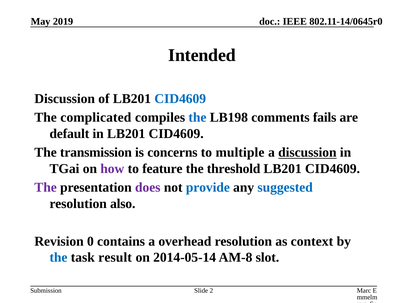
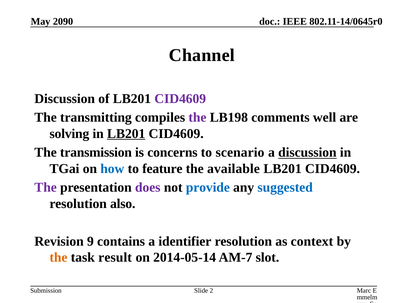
2019: 2019 -> 2090 (63, 22)
Intended: Intended -> Channel (202, 55)
CID4609 colour: blue -> purple (180, 99)
complicated: complicated -> transmitting (96, 117)
the colour: blue -> purple (197, 117)
fails: fails -> well (325, 117)
default: default -> solving (69, 134)
LB201 underline: none -> present (126, 134)
multiple: multiple -> scenario (240, 152)
how colour: purple -> blue (112, 169)
threshold: threshold -> available (233, 169)
0: 0 -> 9 (90, 241)
overhead: overhead -> identifier (185, 241)
the colour: blue -> orange (58, 257)
AM-8: AM-8 -> AM-7 (236, 257)
